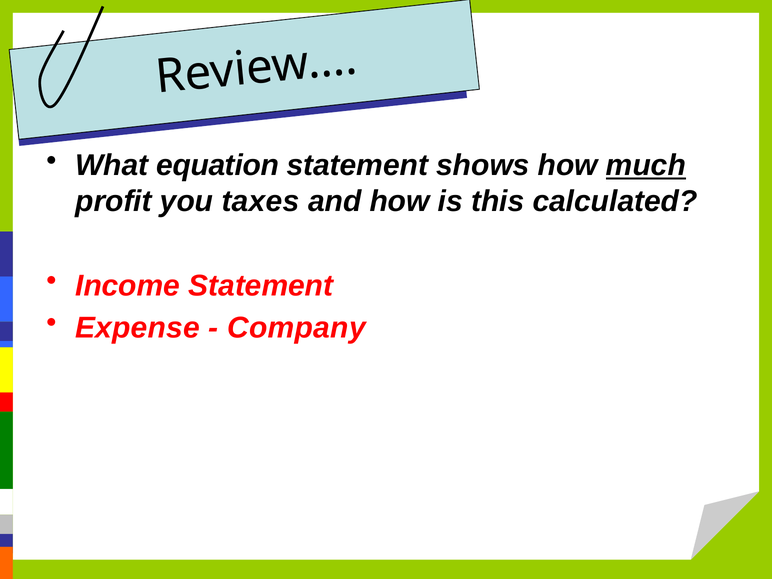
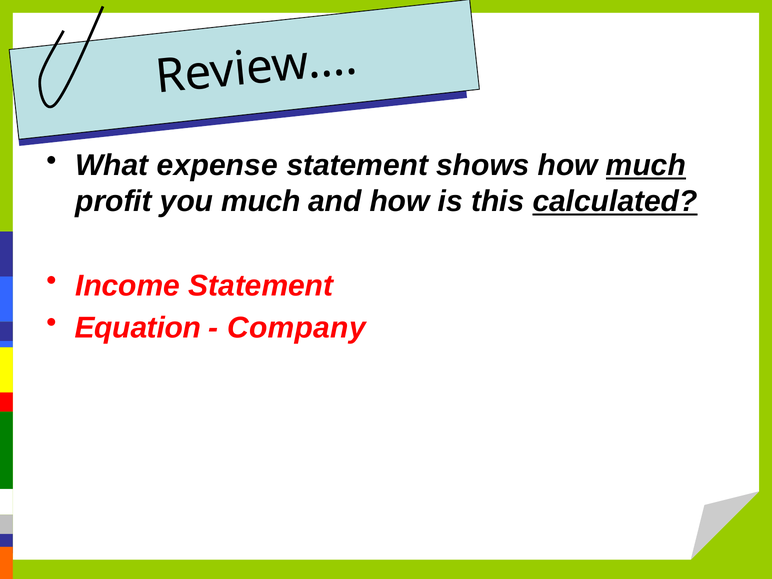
equation: equation -> expense (217, 166)
you taxes: taxes -> much (261, 202)
calculated underline: none -> present (615, 202)
Expense: Expense -> Equation (138, 328)
